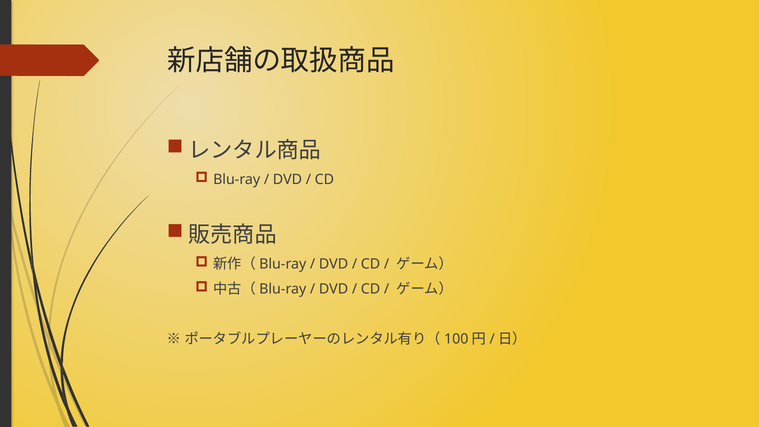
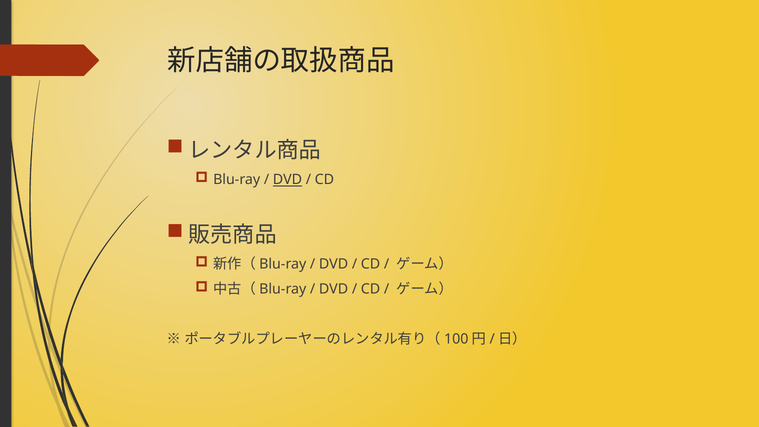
DVD underline: none -> present (287, 180)
